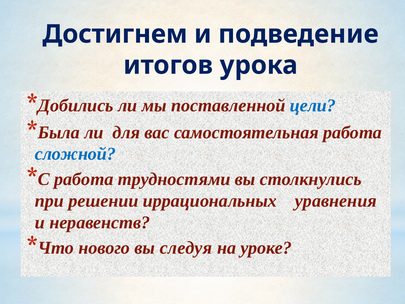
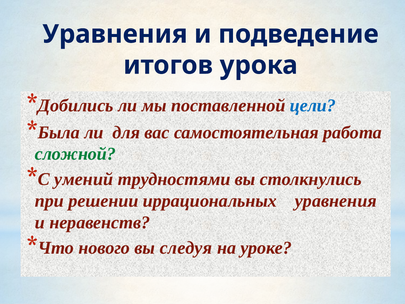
Достигнем: Достигнем -> Уравнения (115, 34)
сложной colour: blue -> green (75, 154)
работа: работа -> умений (84, 179)
